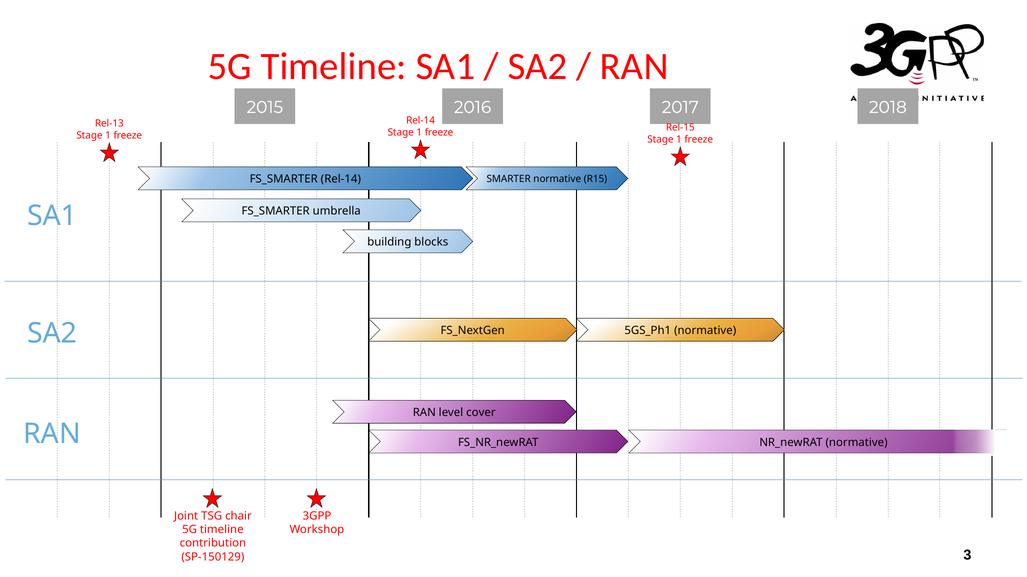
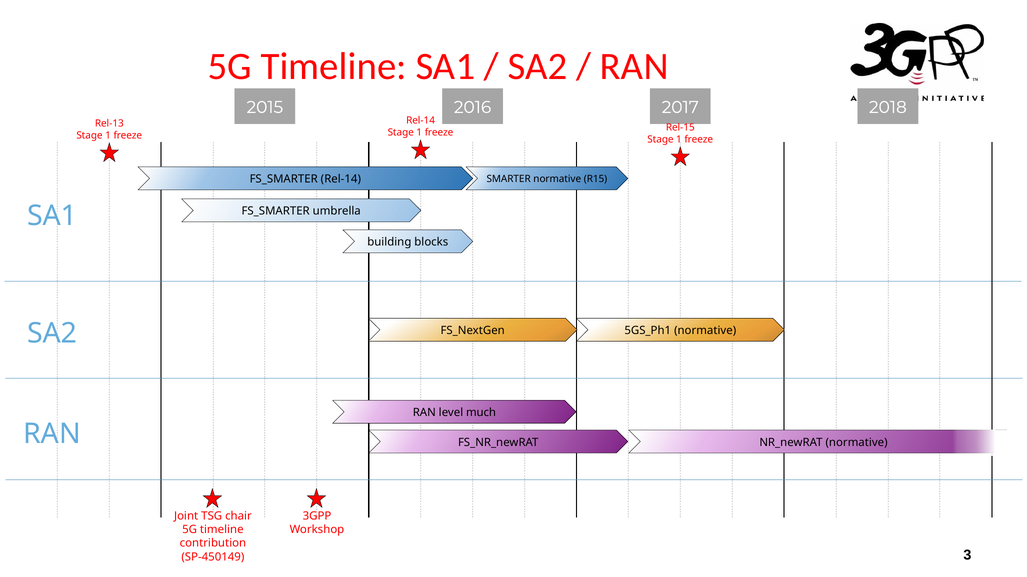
cover: cover -> much (481, 413)
SP-150129: SP-150129 -> SP-450149 (213, 558)
